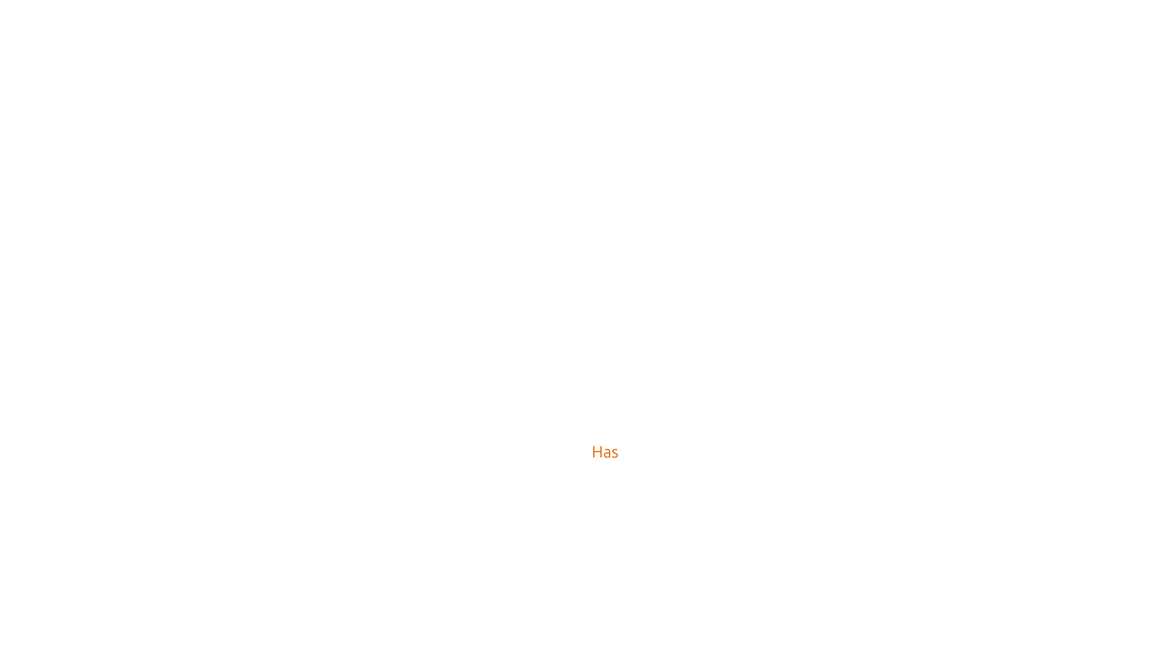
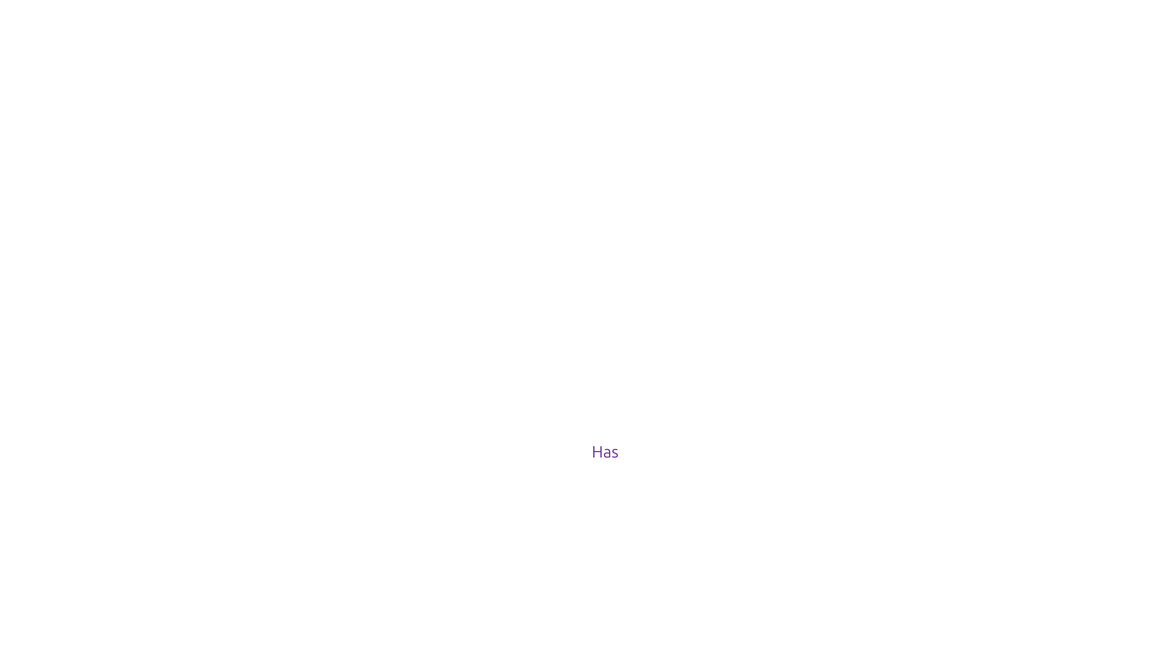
Has colour: orange -> purple (605, 452)
